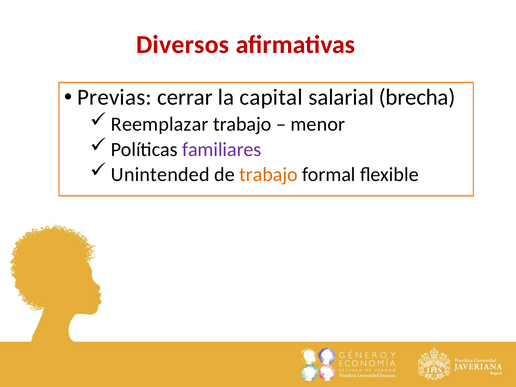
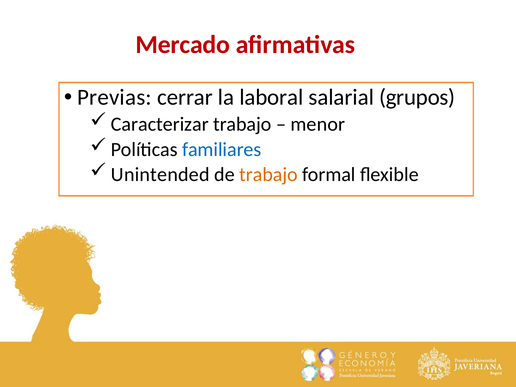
Diversos: Diversos -> Mercado (183, 45)
capital: capital -> laboral (271, 97)
brecha: brecha -> grupos (417, 97)
Reemplazar: Reemplazar -> Caracterizar (160, 124)
familiares colour: purple -> blue (222, 149)
